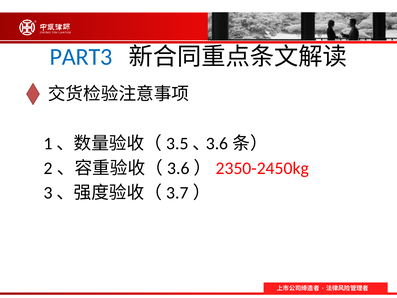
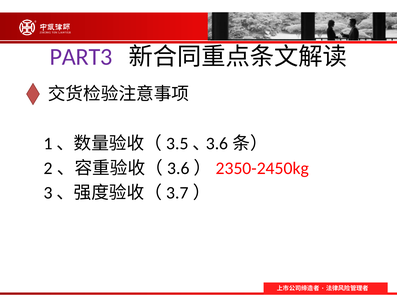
PART3 colour: blue -> purple (81, 57)
